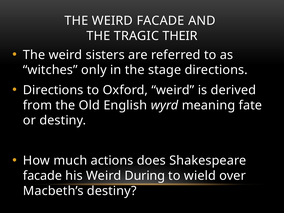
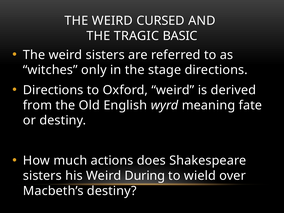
WEIRD FACADE: FACADE -> CURSED (161, 21)
THEIR: THEIR -> BASIC (180, 36)
facade: facade -> sisters (42, 176)
